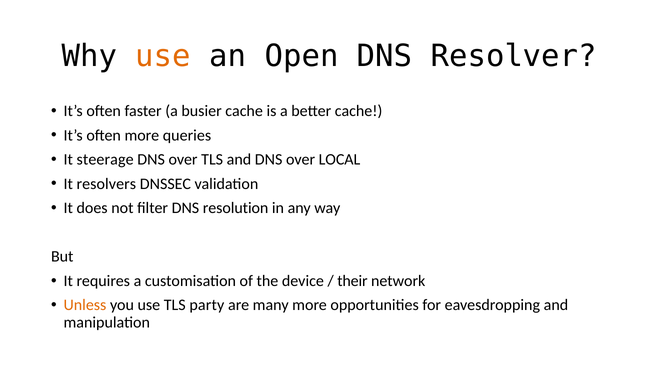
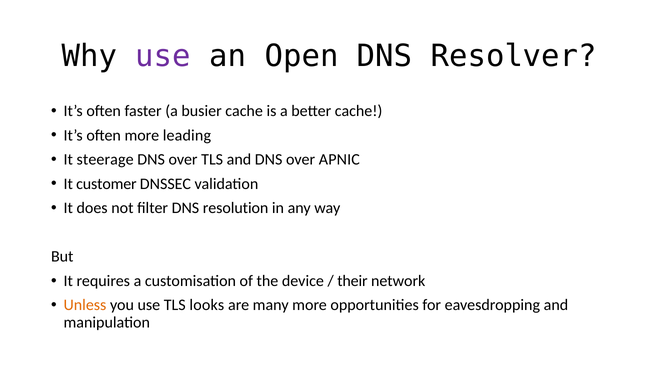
use colour: orange -> purple (163, 56)
queries: queries -> leading (187, 136)
LOCAL: LOCAL -> APNIC (339, 160)
resolvers: resolvers -> customer (106, 184)
party: party -> looks (207, 305)
